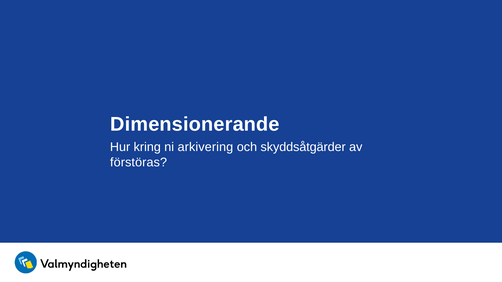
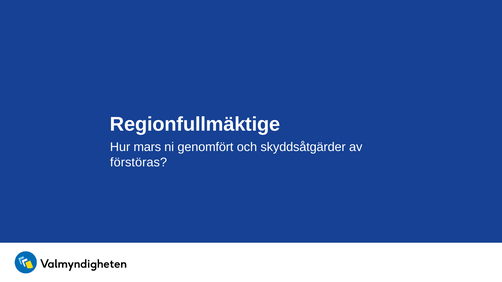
Dimensionerande: Dimensionerande -> Regionfullmäktige (195, 124)
kring: kring -> mars (147, 147)
arkivering: arkivering -> genomfört (206, 147)
